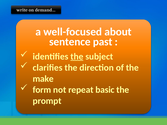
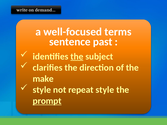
about: about -> terms (118, 32)
form: form -> style (42, 90)
repeat basic: basic -> style (105, 90)
prompt underline: none -> present (47, 101)
